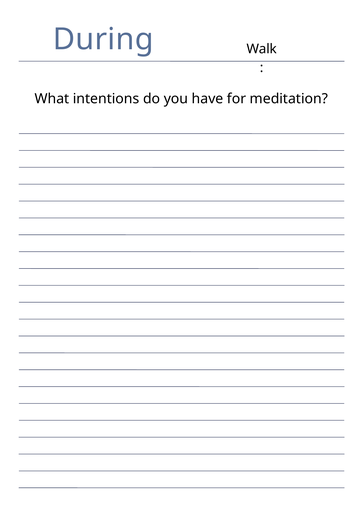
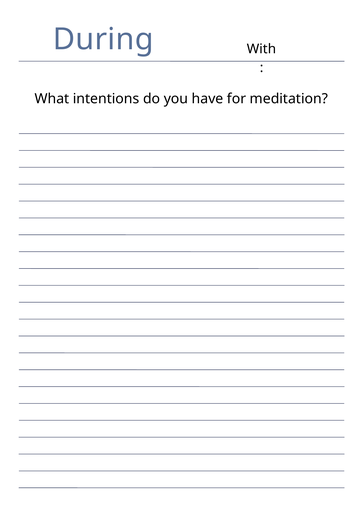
Walk: Walk -> With (262, 49)
